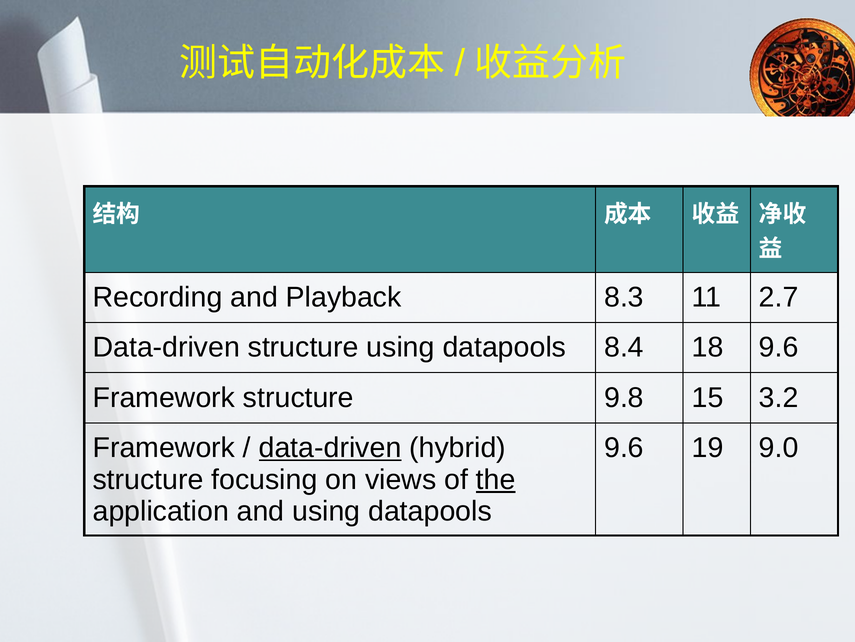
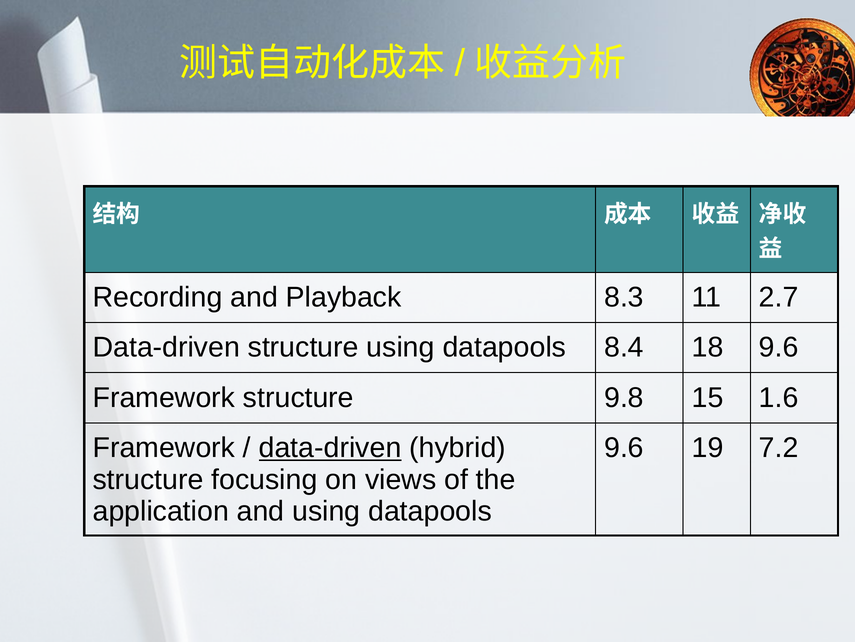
3.2: 3.2 -> 1.6 (779, 397)
9.0: 9.0 -> 7.2 (779, 447)
the underline: present -> none (496, 479)
